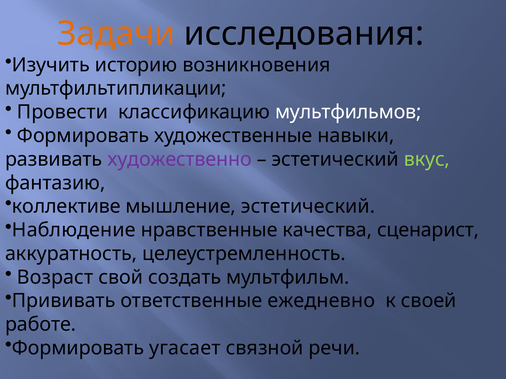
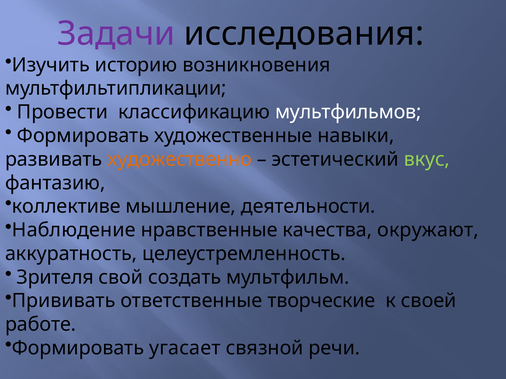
Задачи colour: orange -> purple (116, 34)
художественно colour: purple -> orange (180, 159)
мышление эстетический: эстетический -> деятельности (308, 207)
сценарист: сценарист -> окружают (428, 230)
Возраст: Возраст -> Зрителя (55, 278)
ежедневно: ежедневно -> творческие (321, 301)
